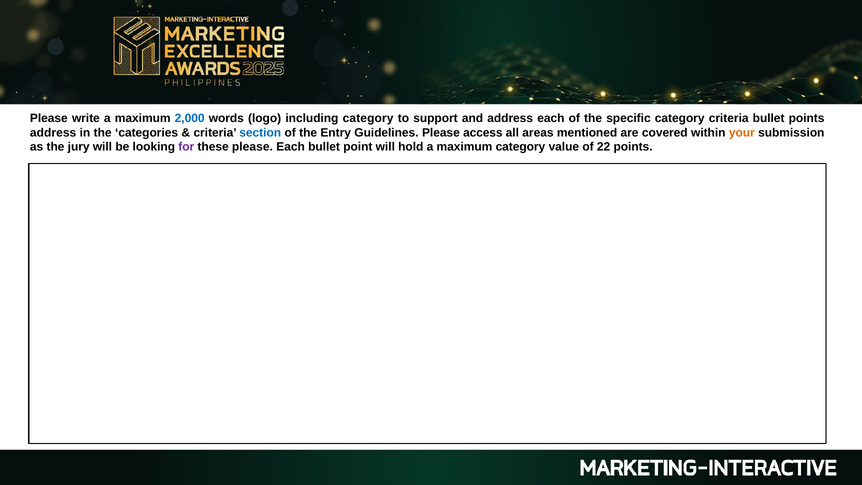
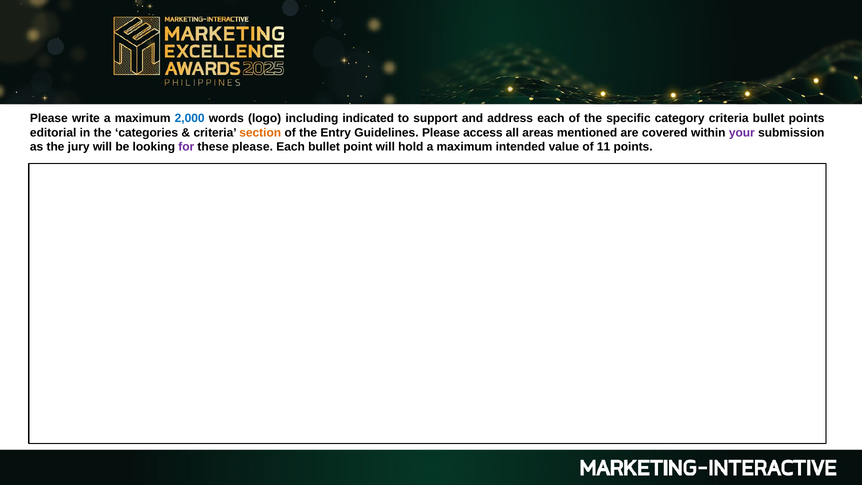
including category: category -> indicated (368, 118)
address: address -> editorial (53, 133)
section colour: blue -> orange (260, 133)
your colour: orange -> purple (742, 133)
maximum category: category -> intended (520, 147)
22: 22 -> 11 (604, 147)
